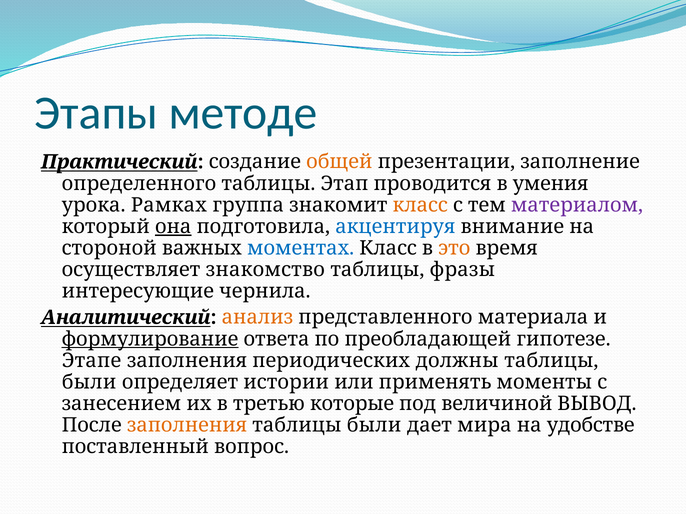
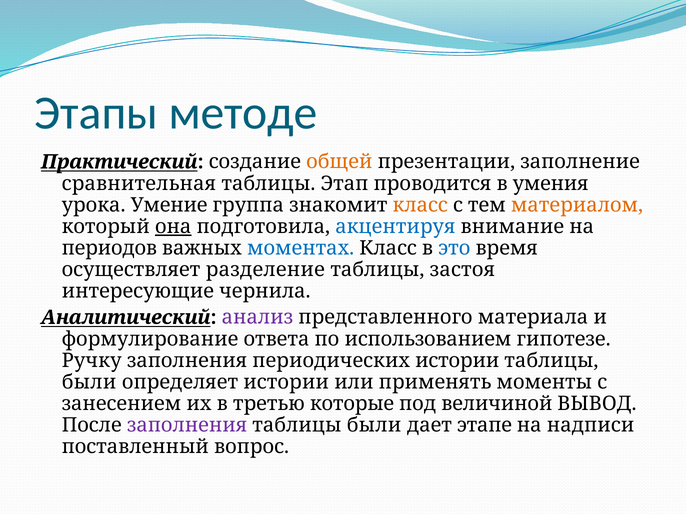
определенного: определенного -> сравнительная (139, 184)
Рамках: Рамках -> Умение (169, 205)
материалом colour: purple -> orange (577, 205)
стороной: стороной -> периодов (109, 248)
это colour: orange -> blue (454, 248)
знакомство: знакомство -> разделение (265, 270)
фразы: фразы -> застоя (462, 270)
анализ colour: orange -> purple (257, 318)
формулирование underline: present -> none (150, 339)
преобладающей: преобладающей -> использованием (428, 339)
Этапе: Этапе -> Ручку (92, 361)
периодических должны: должны -> истории (457, 361)
заполнения colour: orange -> purple (187, 426)
мира: мира -> этапе (485, 426)
удобстве: удобстве -> надписи (591, 426)
